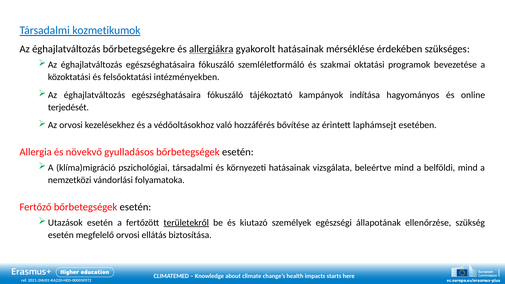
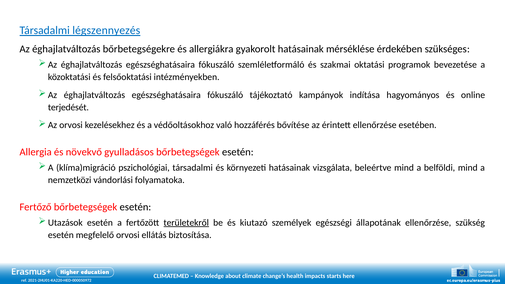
kozmetikumok: kozmetikumok -> légszennyezés (106, 31)
allergiákra underline: present -> none (211, 49)
érintett laphámsejt: laphámsejt -> ellenőrzése (375, 125)
